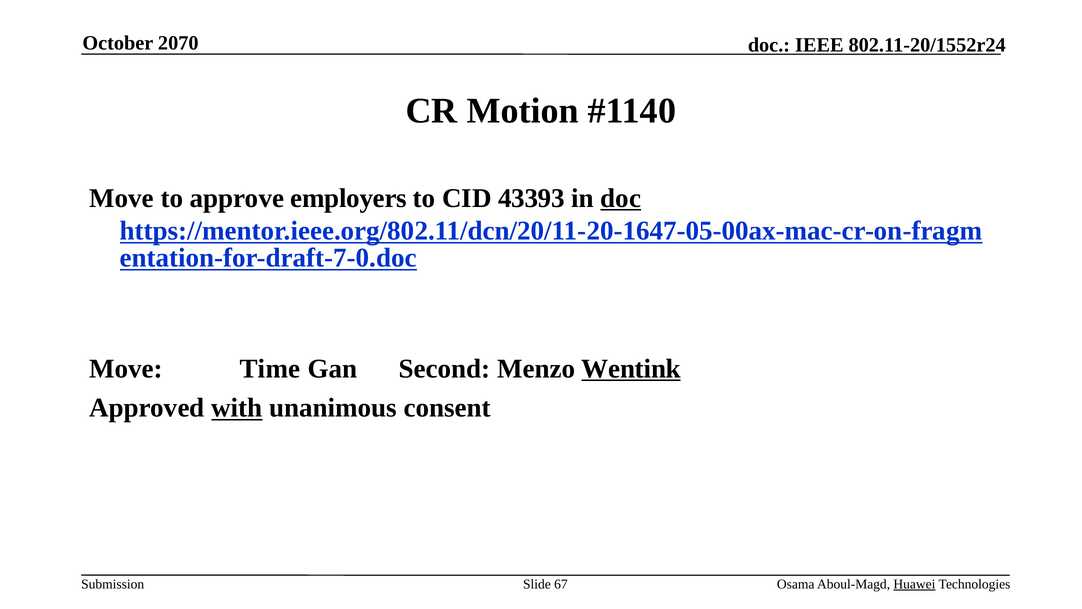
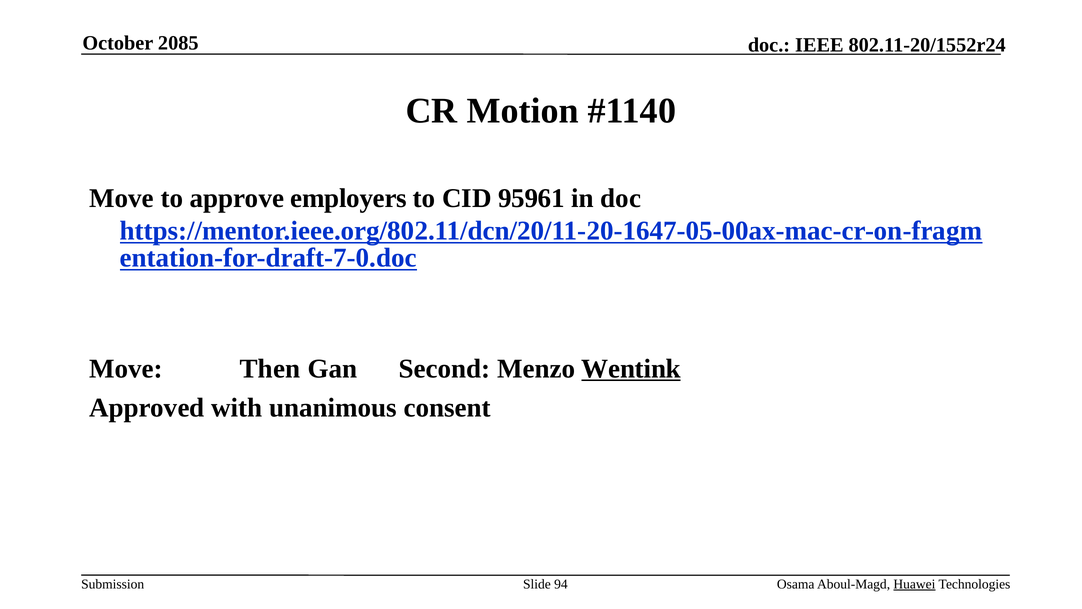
2070: 2070 -> 2085 (178, 43)
43393: 43393 -> 95961 (531, 198)
doc underline: present -> none (621, 198)
Time: Time -> Then (270, 368)
with underline: present -> none (237, 408)
67: 67 -> 94 (561, 584)
